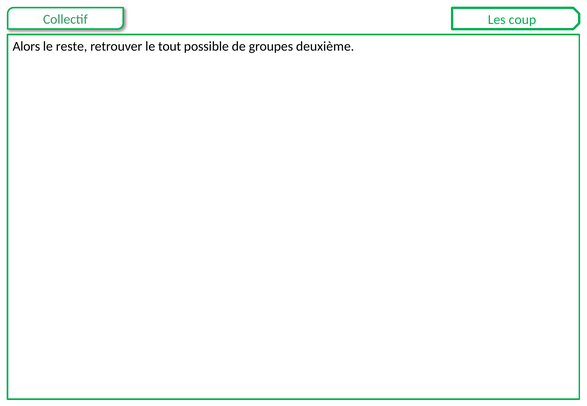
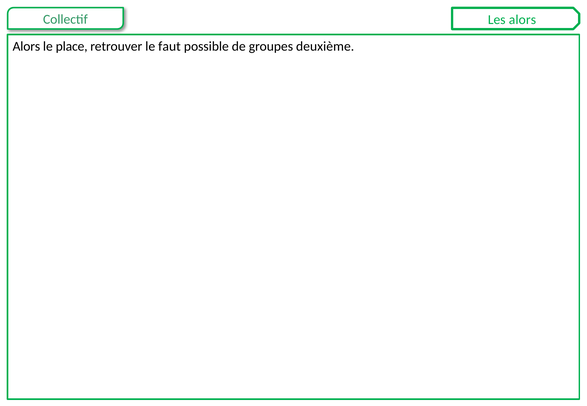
Les coup: coup -> alors (522, 20)
reste: reste -> place (72, 46)
tout: tout -> faut (169, 46)
